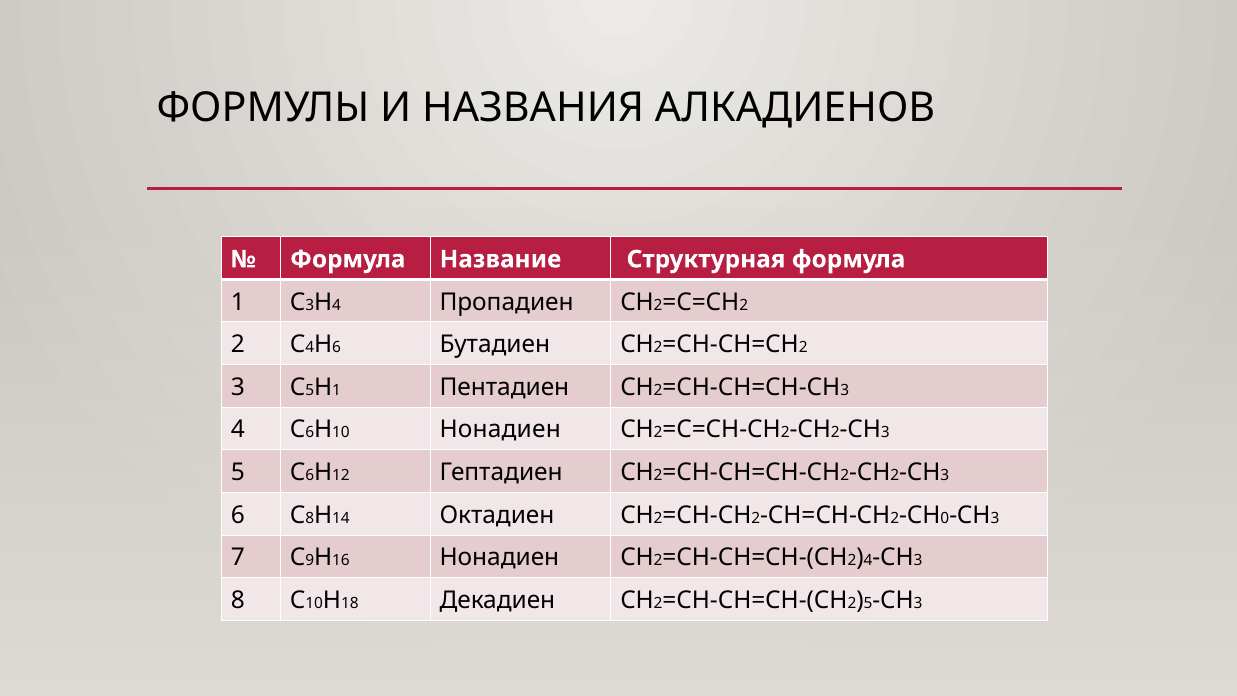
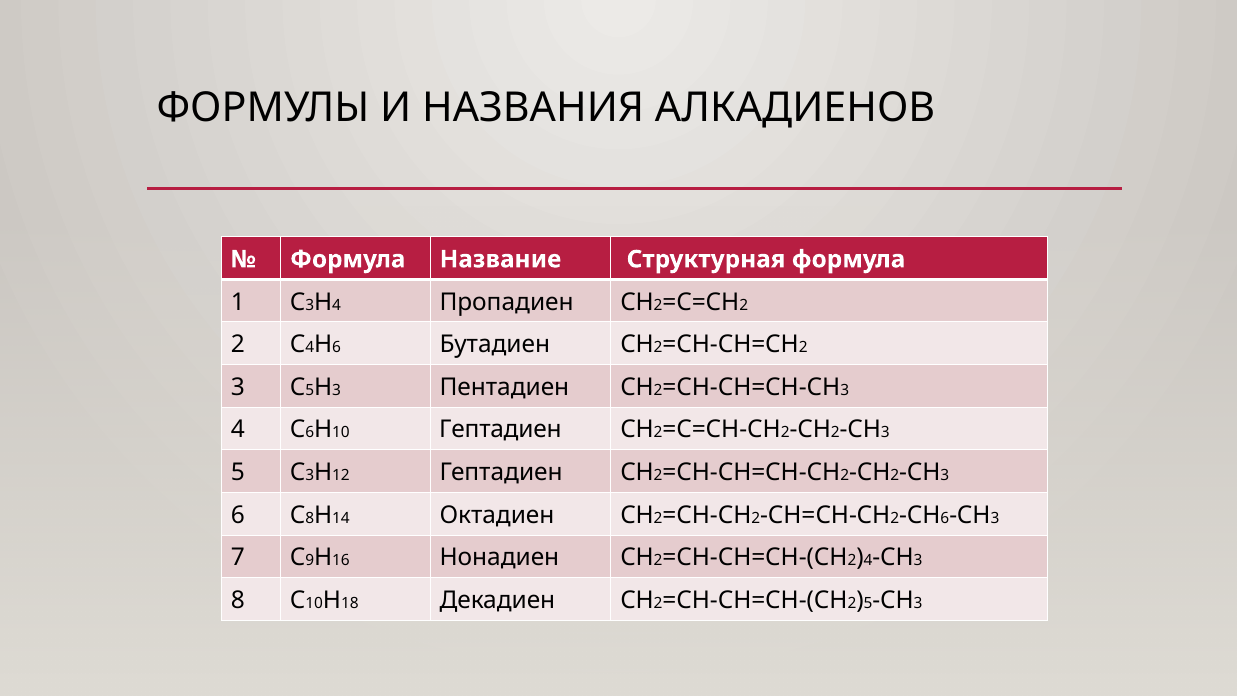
1: 1 -> 3 (337, 390)
Нонадиен: Нонадиен -> Гептадиен (500, 430)
6: 6 -> 3 (310, 475)
0: 0 -> 6 (945, 518)
